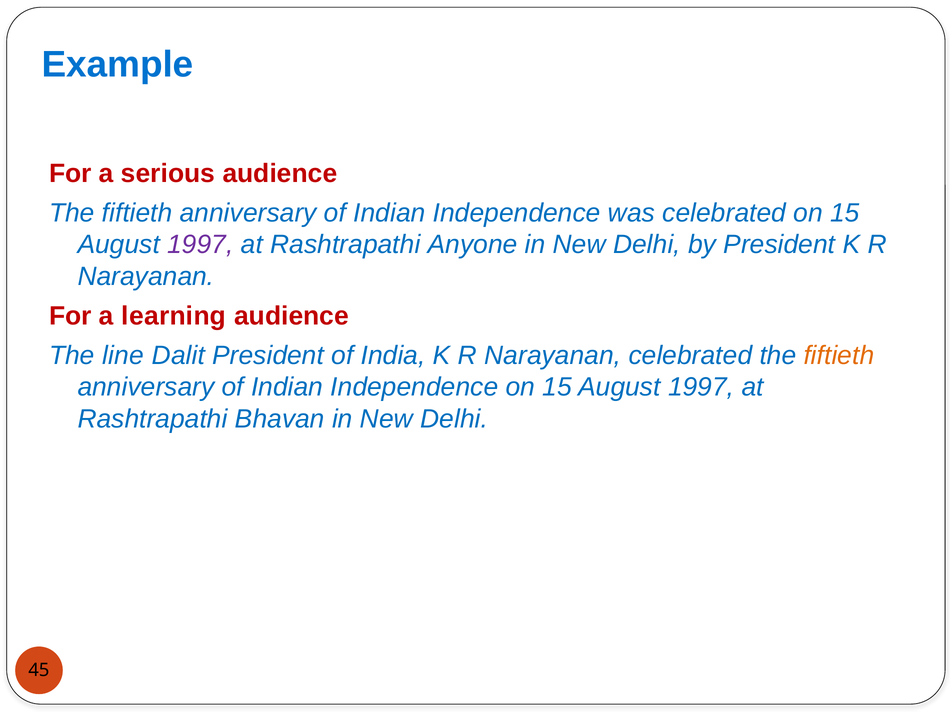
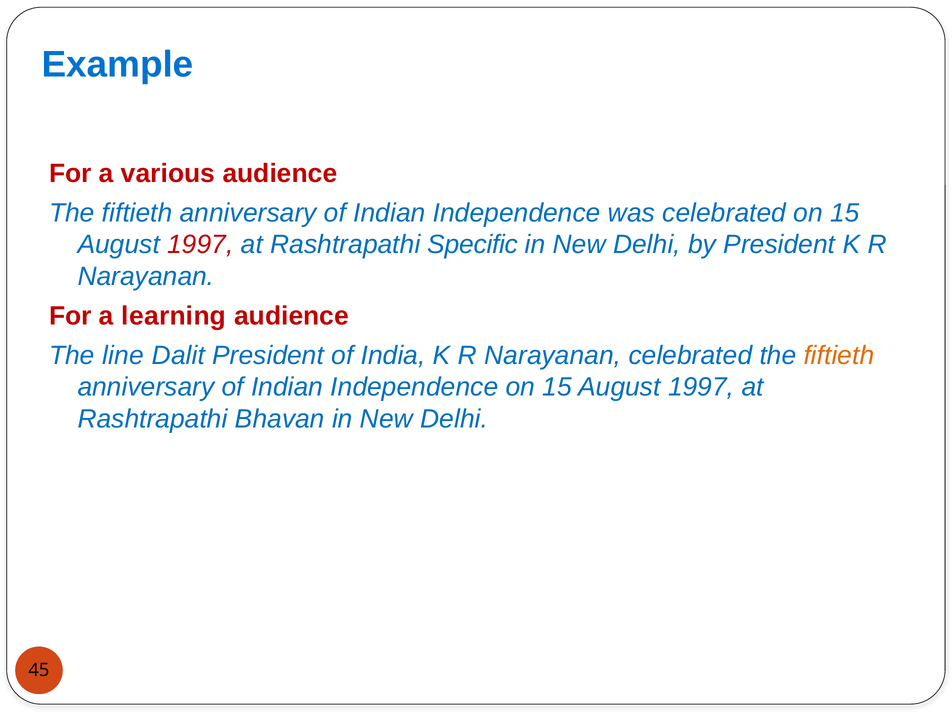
serious: serious -> various (168, 173)
1997 colour: purple -> red (200, 245)
Anyone: Anyone -> Specific (473, 245)
